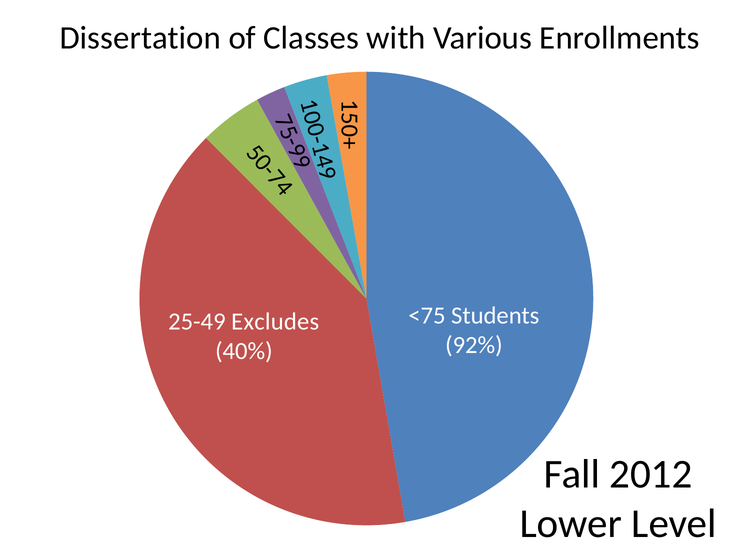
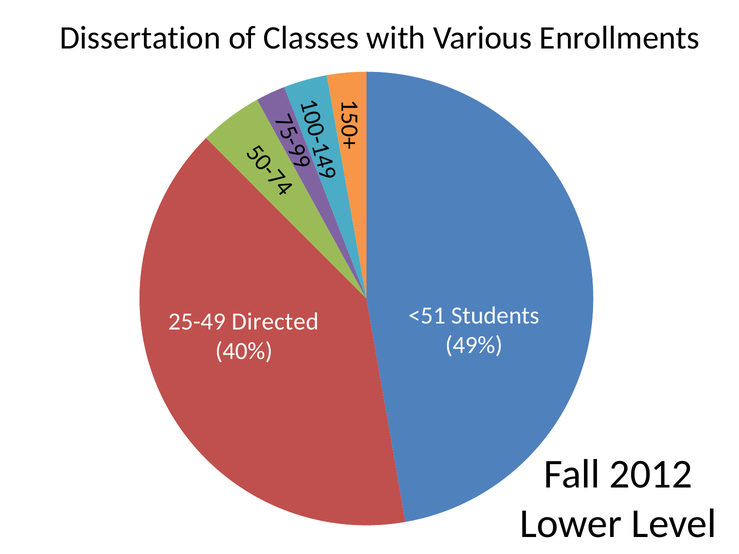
<75: <75 -> <51 (427, 316)
Excludes: Excludes -> Directed (275, 322)
92%: 92% -> 49% (474, 345)
